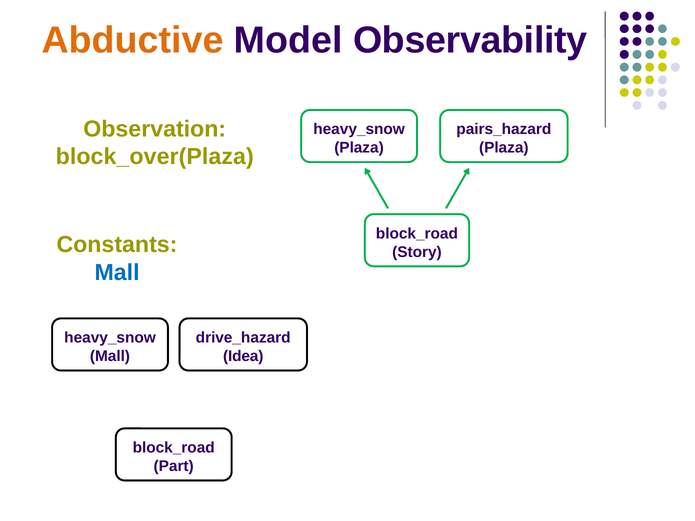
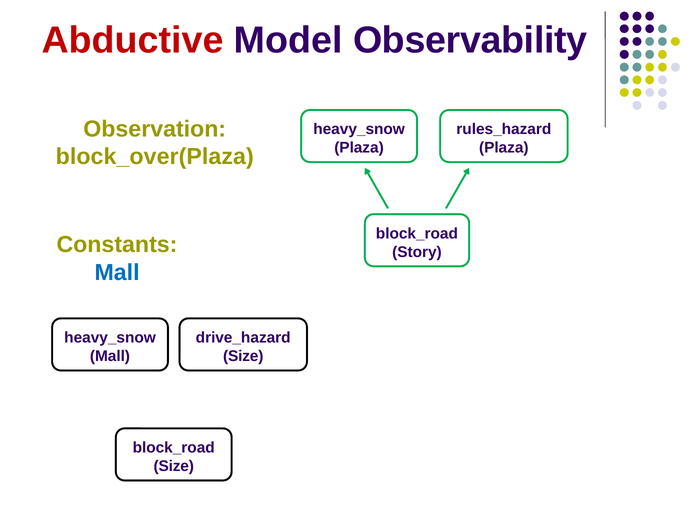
Abductive colour: orange -> red (133, 40)
pairs_hazard: pairs_hazard -> rules_hazard (504, 129)
Idea: Idea -> Size (243, 356)
Part: Part -> Size (174, 466)
